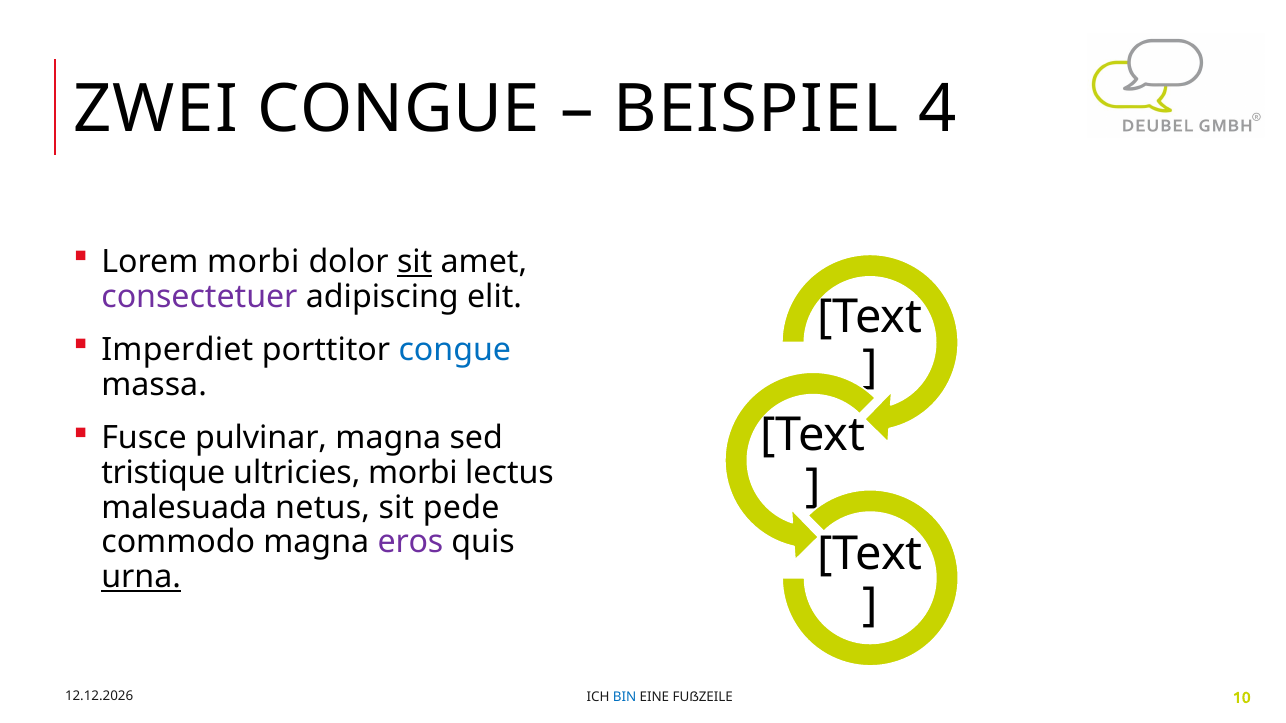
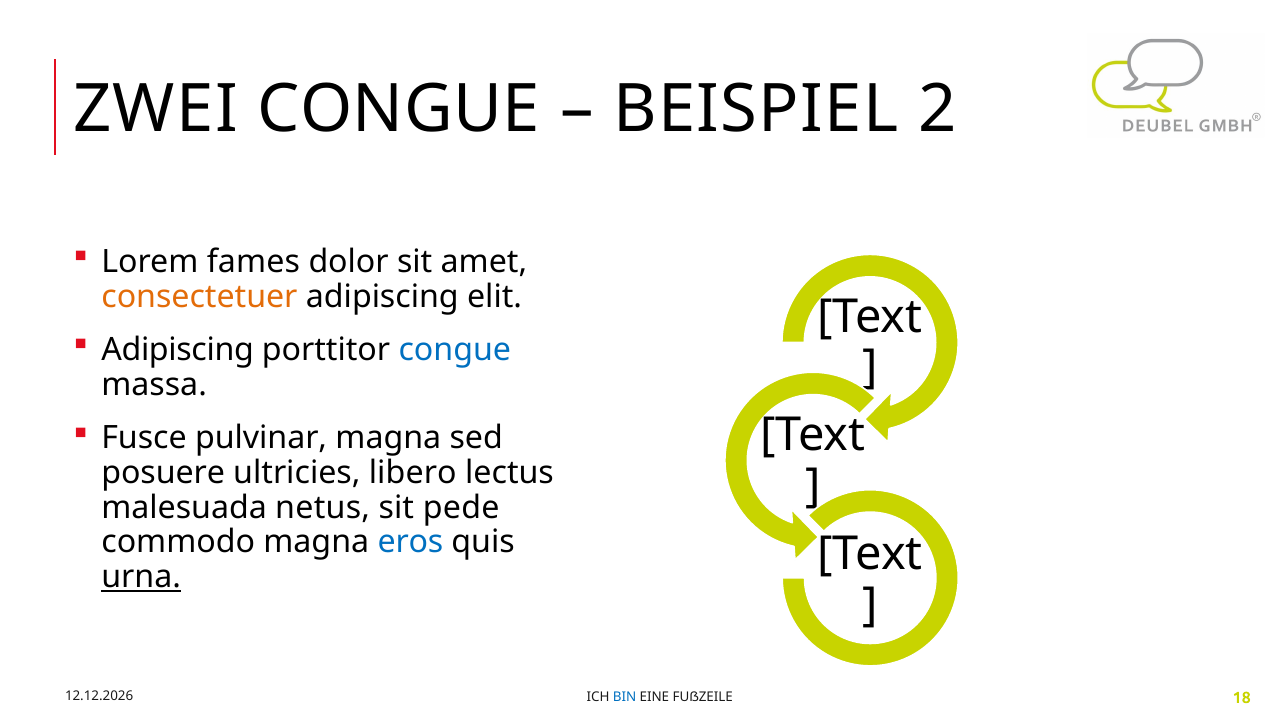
4: 4 -> 2 (937, 109)
Lorem morbi: morbi -> fames (253, 262)
sit underline: present -> none (415, 262)
consectetuer colour: purple -> orange (199, 297)
Imperdiet: Imperdiet -> Adipiscing (178, 350)
tristique: tristique -> posuere (163, 473)
ultricies morbi: morbi -> libero (413, 473)
eros colour: purple -> blue (410, 543)
10: 10 -> 18 (1242, 698)
